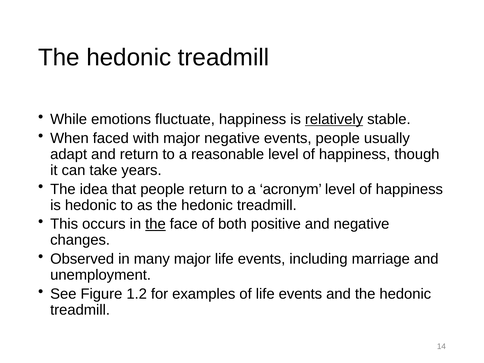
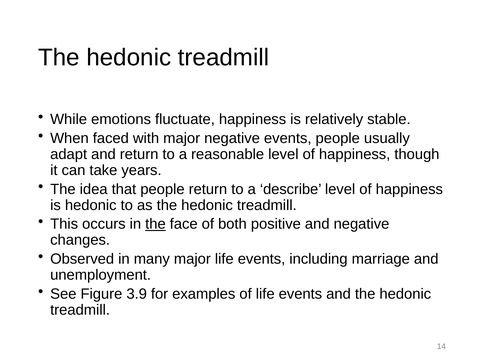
relatively underline: present -> none (334, 119)
acronym: acronym -> describe (291, 189)
1.2: 1.2 -> 3.9 (137, 294)
